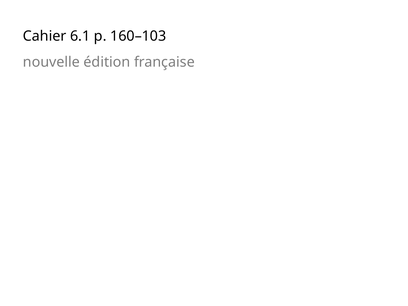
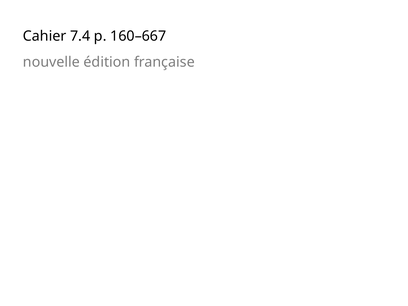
6.1: 6.1 -> 7.4 (80, 36)
160–103: 160–103 -> 160–667 (138, 36)
